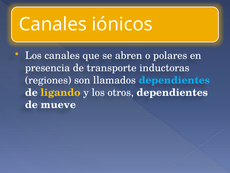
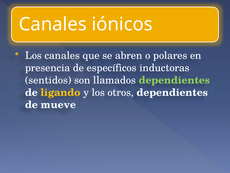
transporte: transporte -> específicos (112, 68)
regiones: regiones -> sentidos (48, 80)
dependientes colour: light blue -> light green (174, 80)
